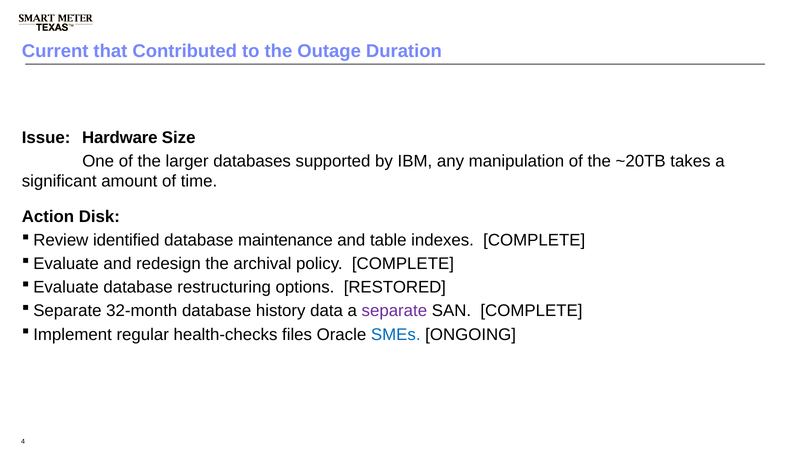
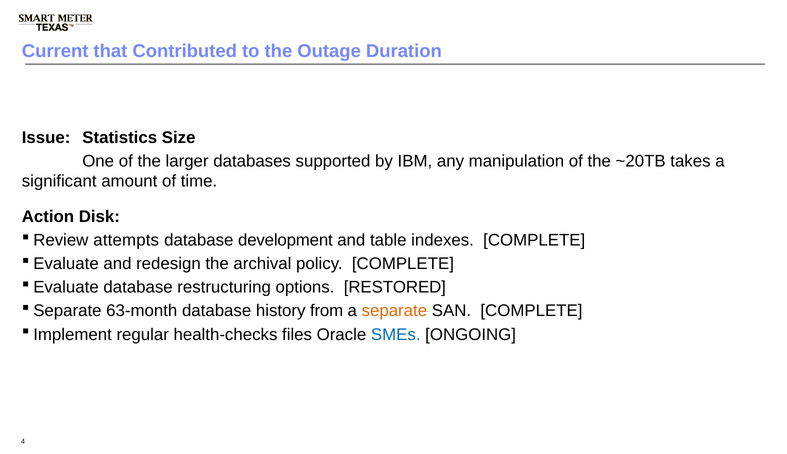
Hardware: Hardware -> Statistics (120, 138)
identified: identified -> attempts (126, 240)
maintenance: maintenance -> development (285, 240)
32-month: 32-month -> 63-month (142, 311)
data: data -> from (327, 311)
separate colour: purple -> orange (394, 311)
